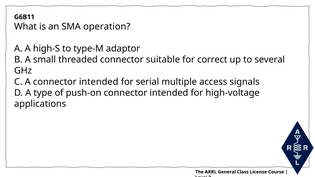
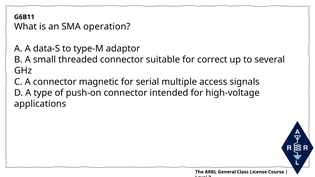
high-S: high-S -> data-S (47, 49)
A connector intended: intended -> magnetic (99, 82)
